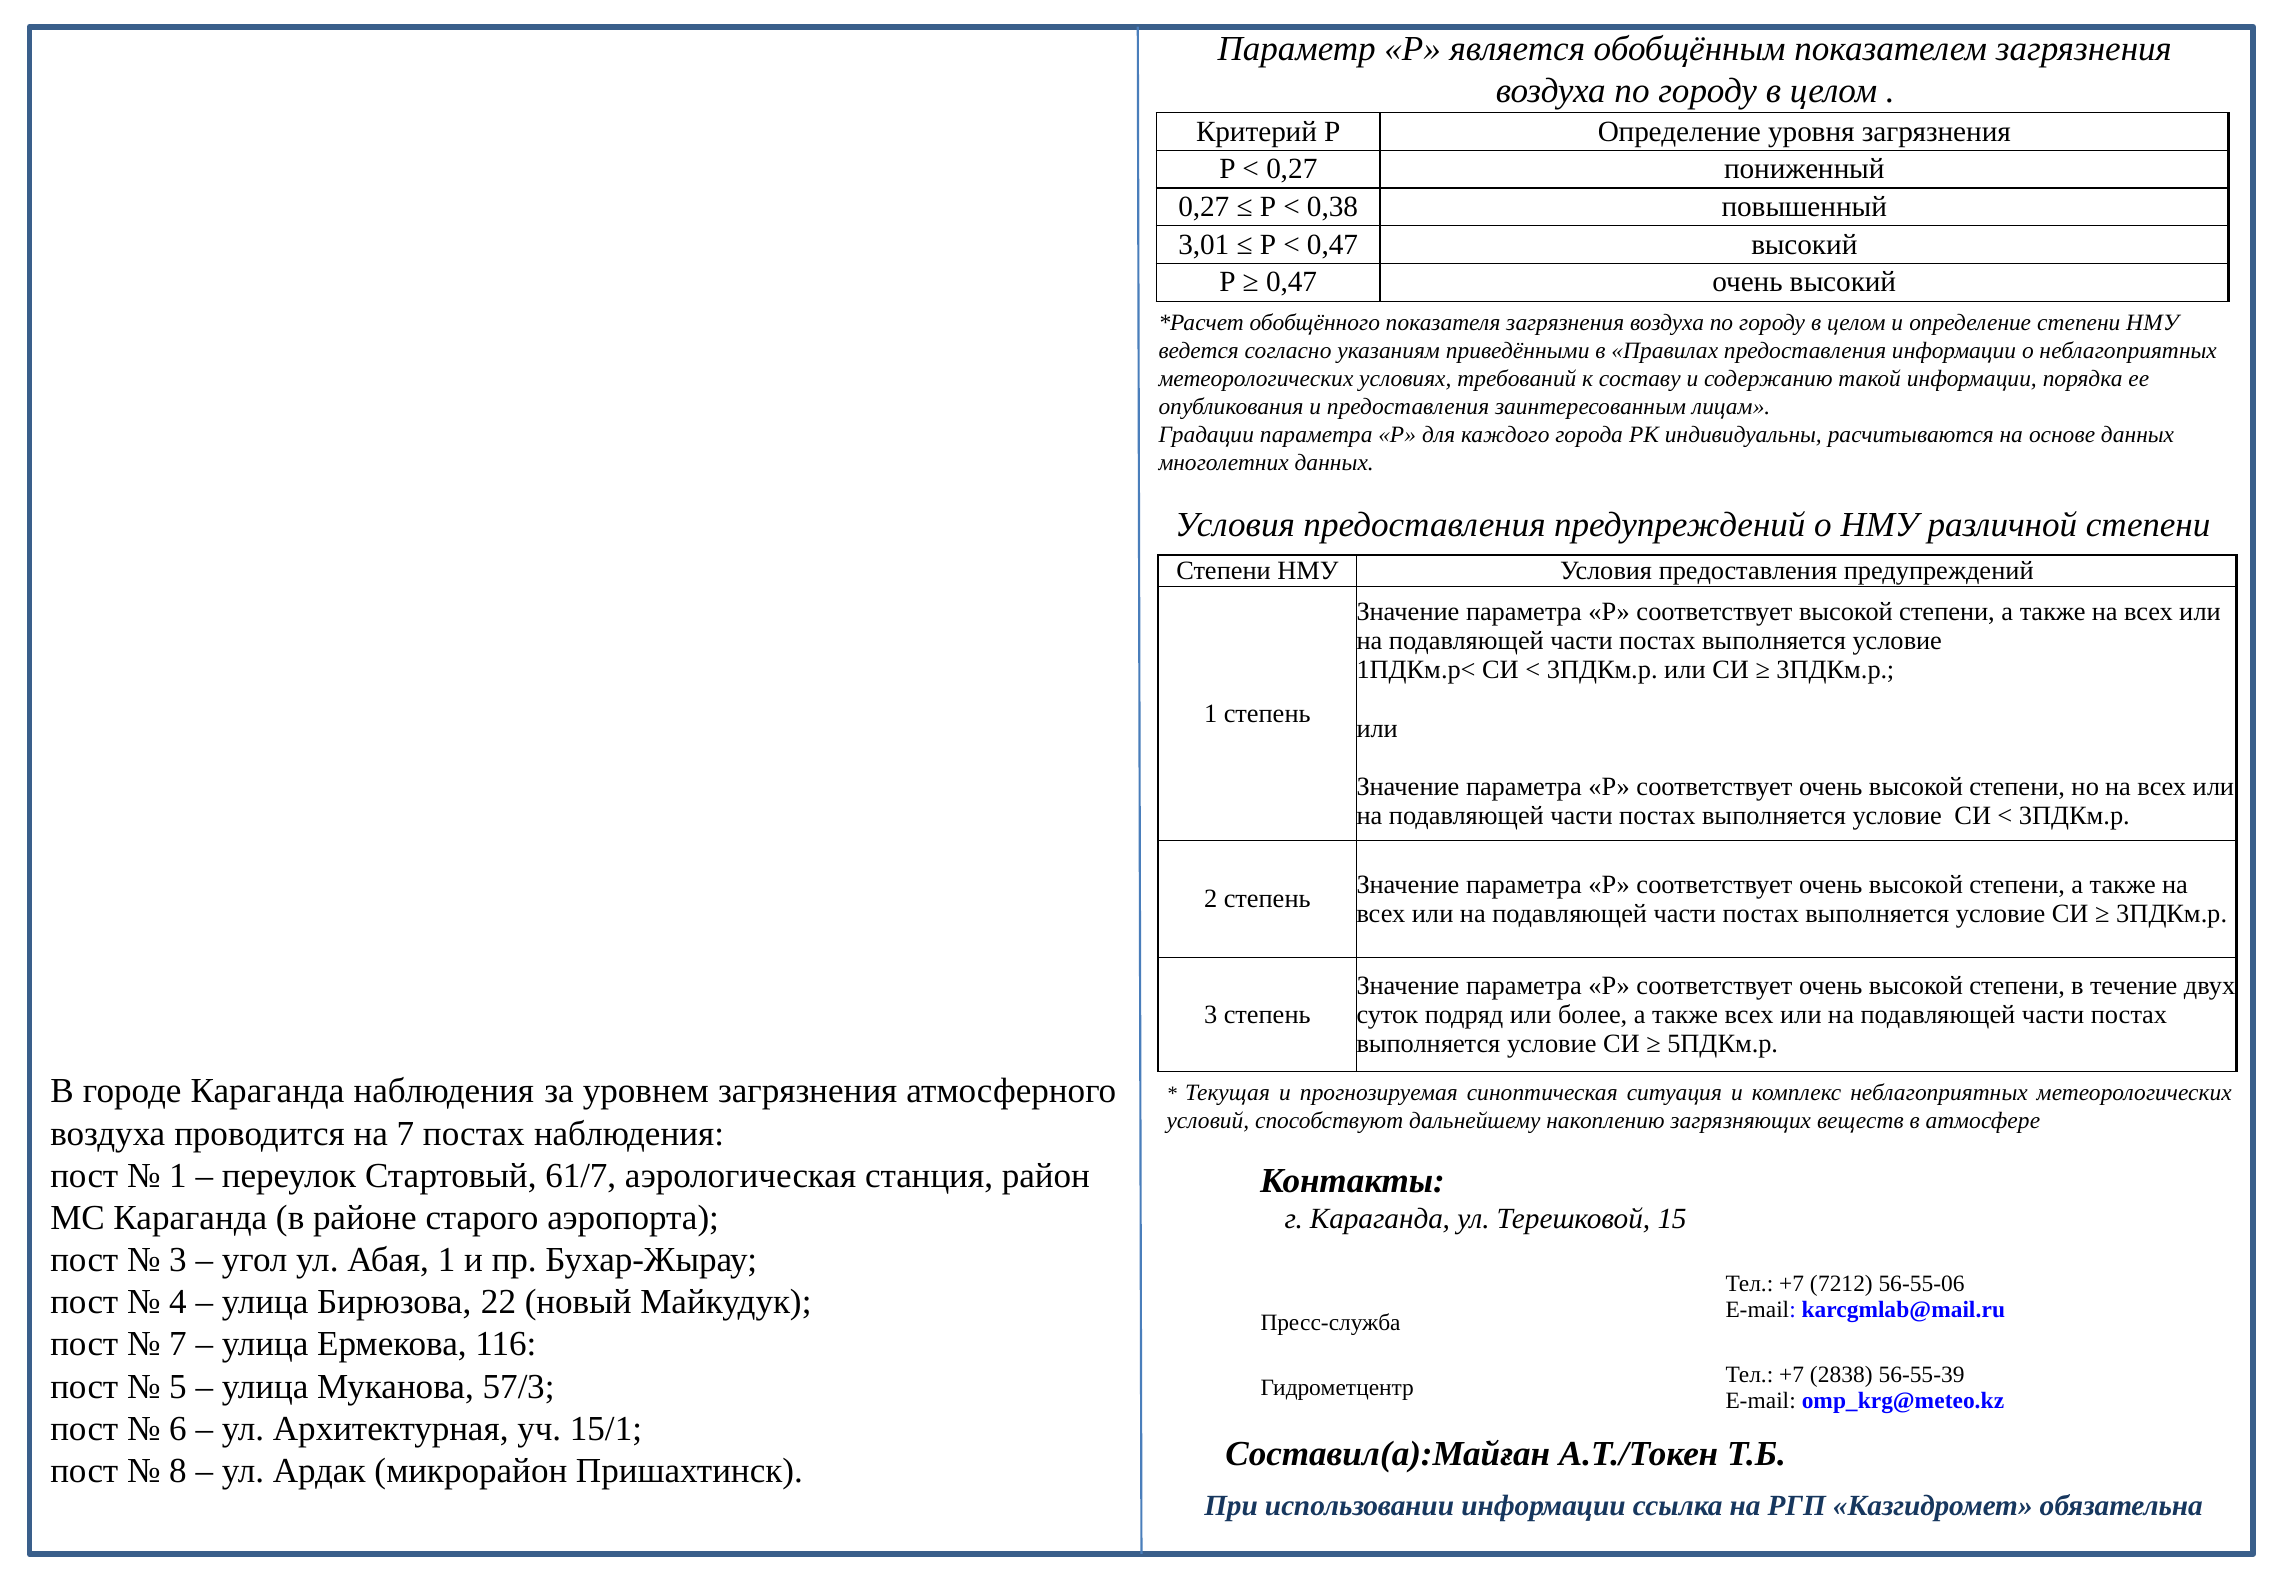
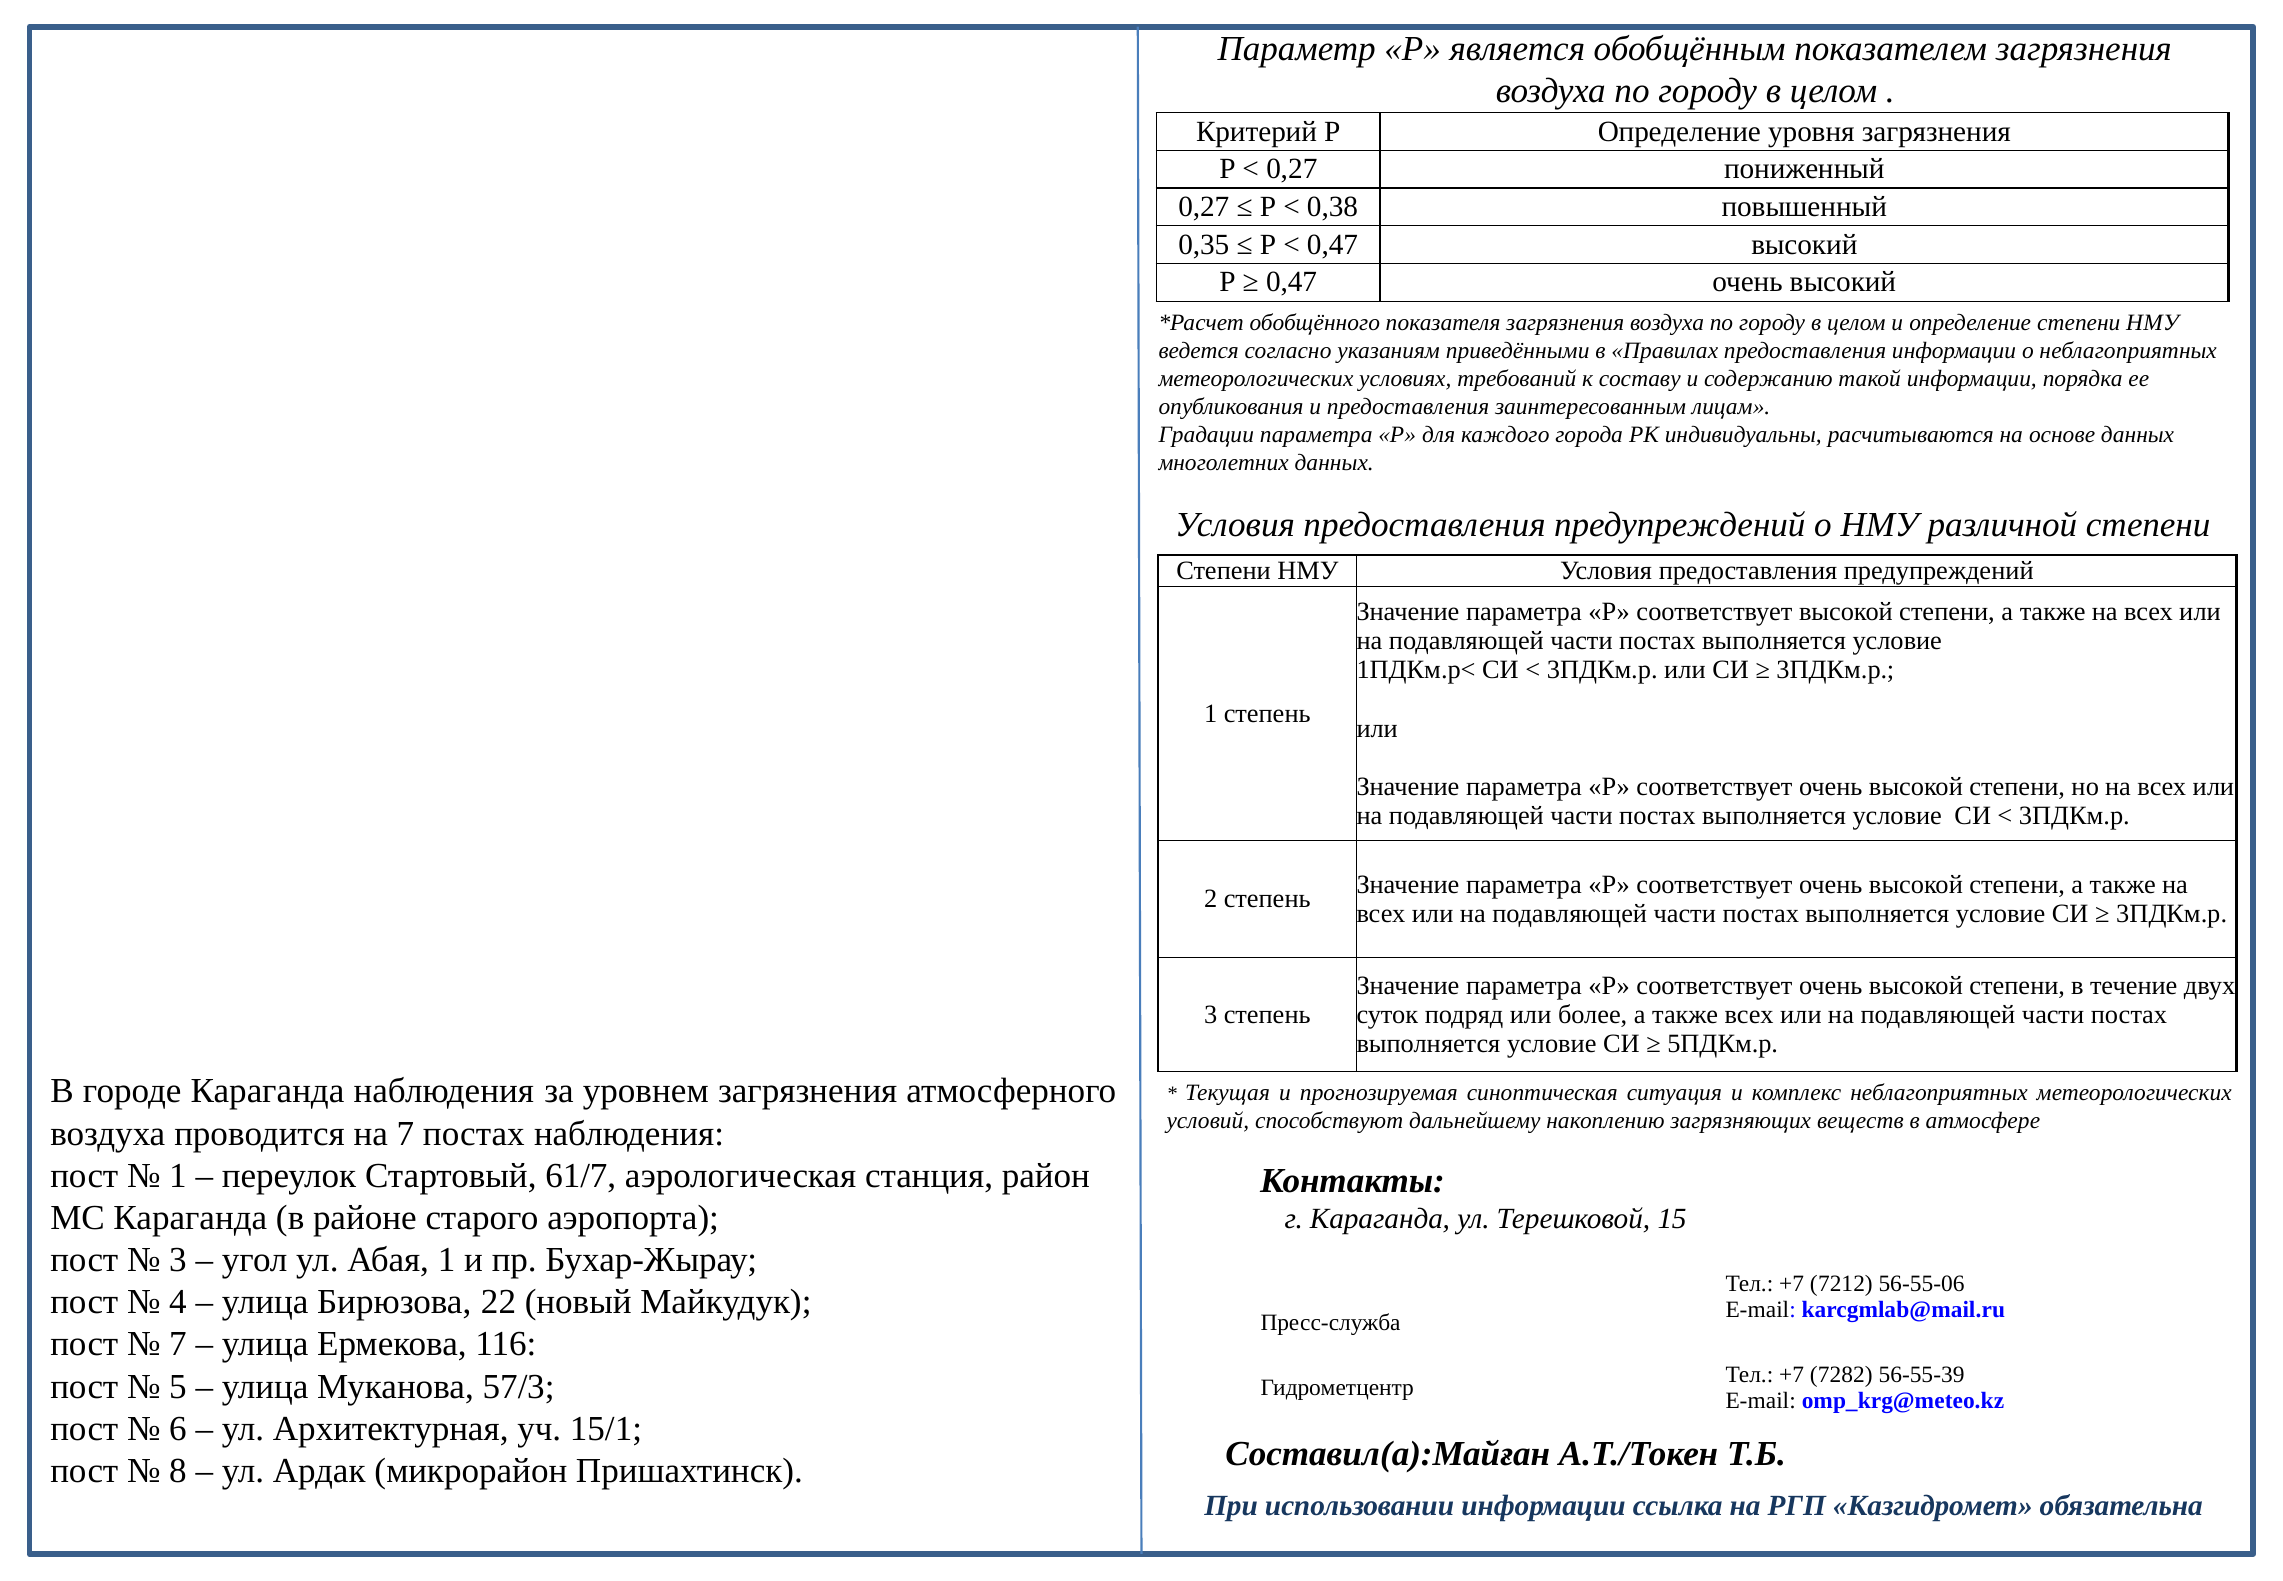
3,01: 3,01 -> 0,35 (1204, 244)
2838: 2838 -> 7282 (1841, 1375)
